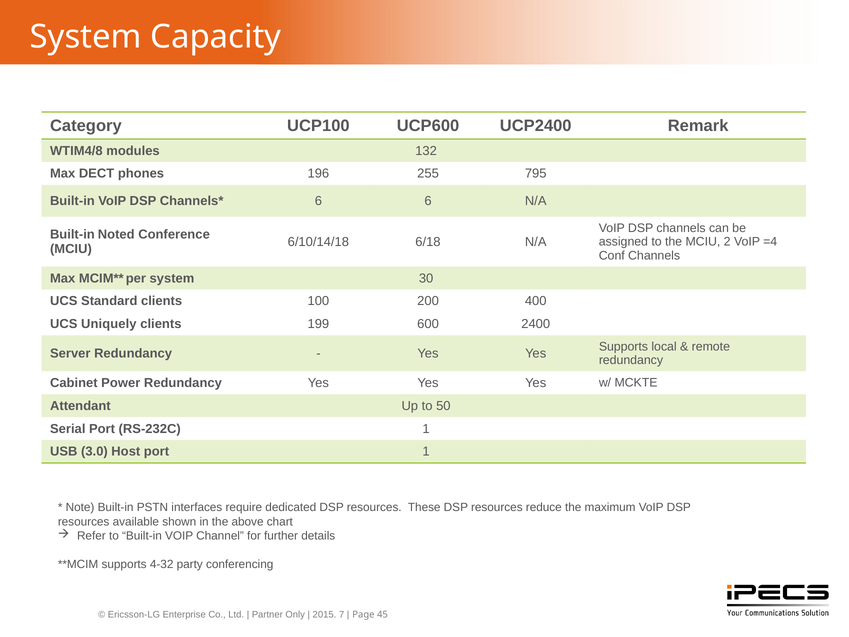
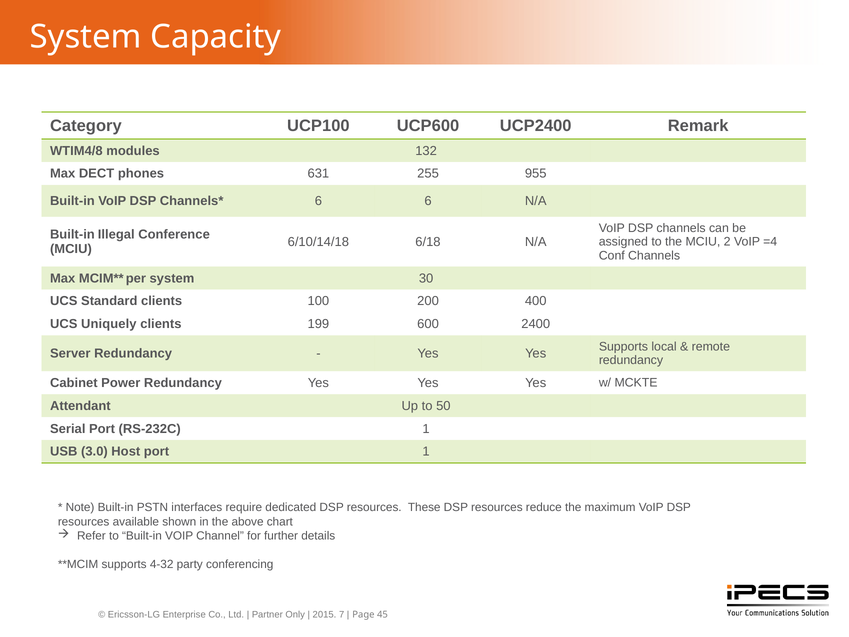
196: 196 -> 631 (318, 174)
795: 795 -> 955 (536, 174)
Noted: Noted -> Illegal (116, 235)
